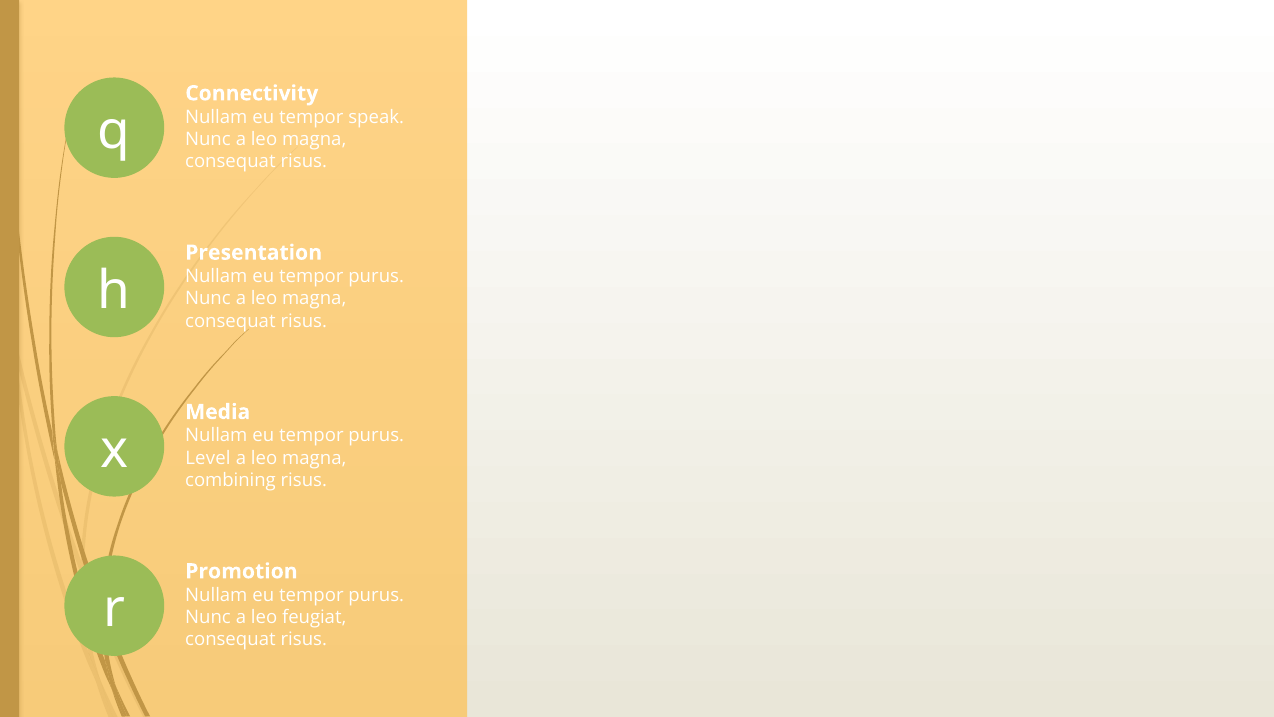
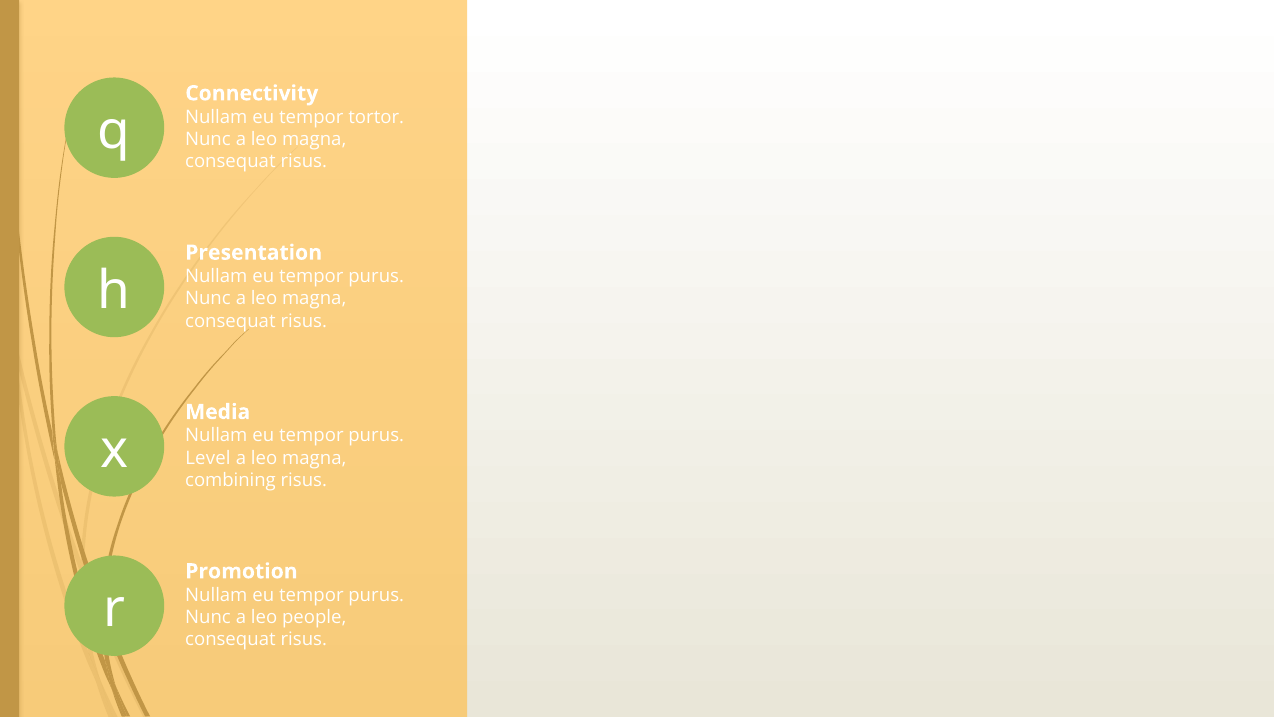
speak: speak -> tortor (376, 117)
feugiat: feugiat -> people (314, 617)
